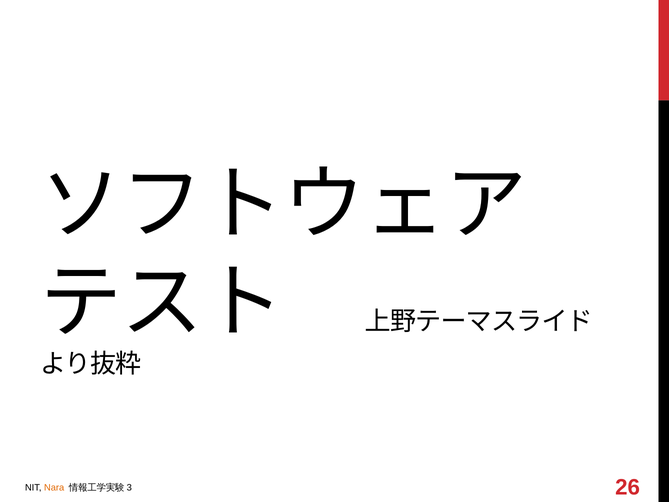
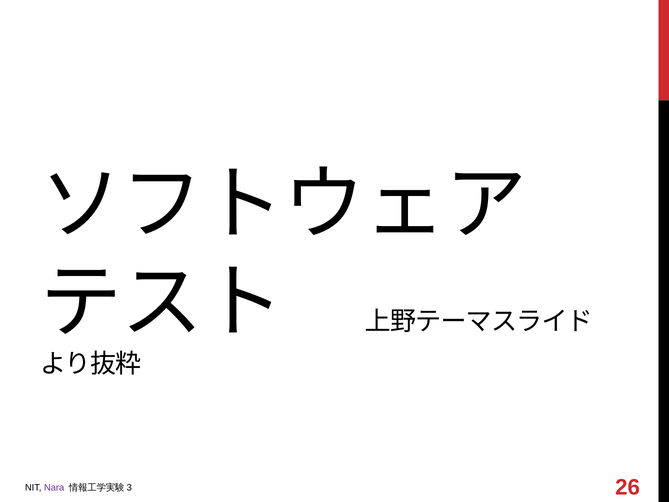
Nara colour: orange -> purple (54, 487)
